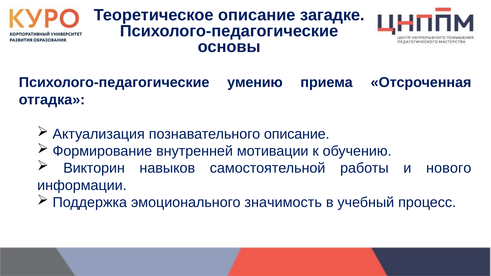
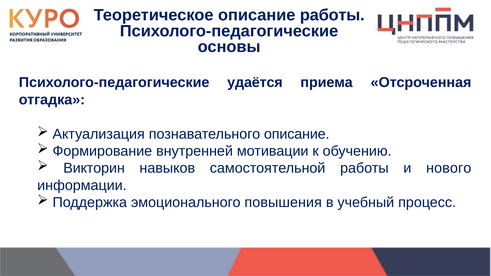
описание загадке: загадке -> работы (332, 15)
умению: умению -> удаётся (255, 83)
значимость: значимость -> повышения (283, 203)
